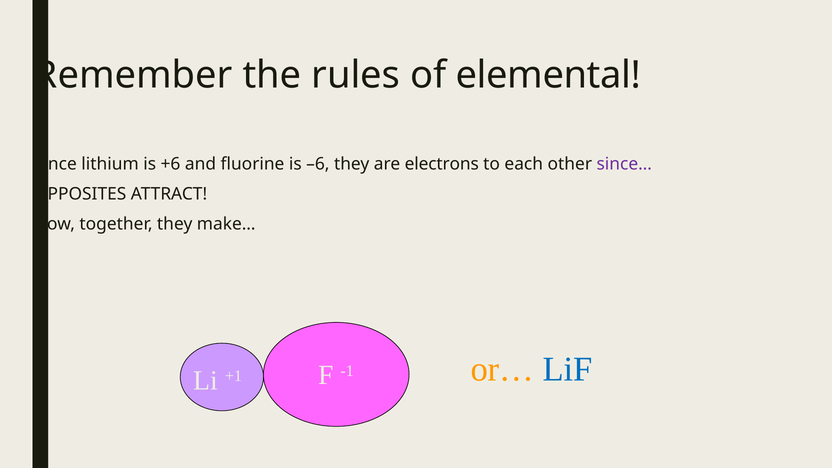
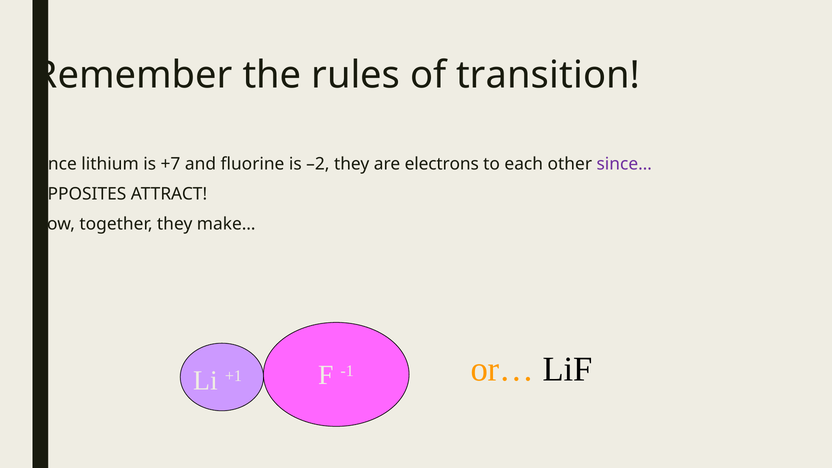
elemental: elemental -> transition (548, 75)
+6: +6 -> +7 (170, 164)
–6: –6 -> –2 (318, 164)
LiF colour: blue -> black (568, 369)
